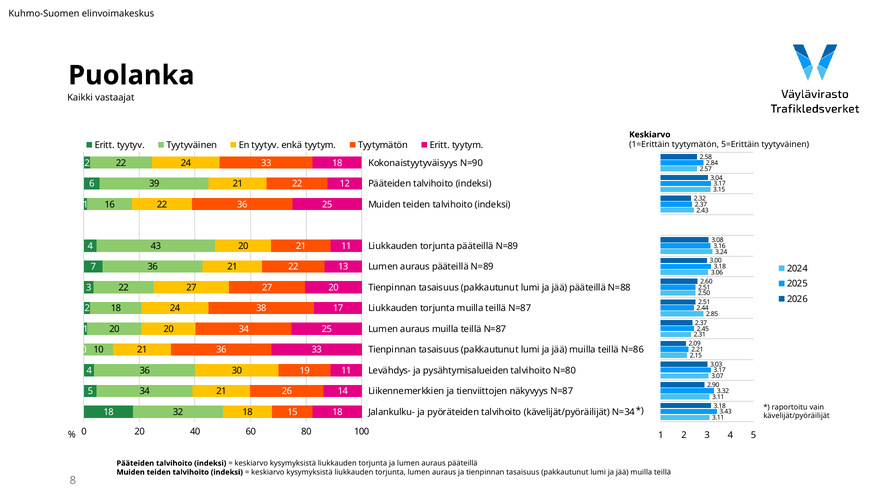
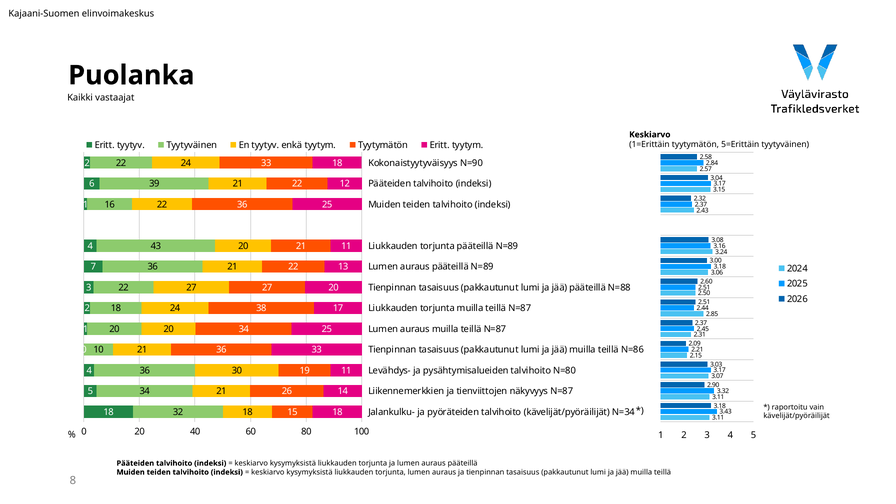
Kuhmo-Suomen: Kuhmo-Suomen -> Kajaani-Suomen (44, 14)
